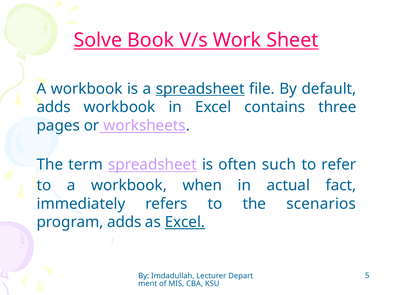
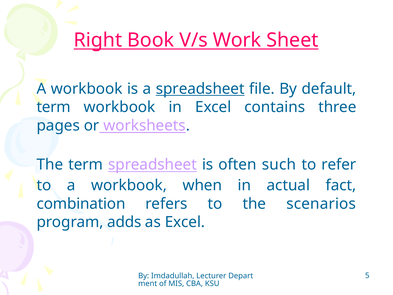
Solve: Solve -> Right (98, 40)
adds: adds -> term (54, 107)
immediately: immediately -> combination (81, 204)
Excel underline: present -> none (185, 222)
